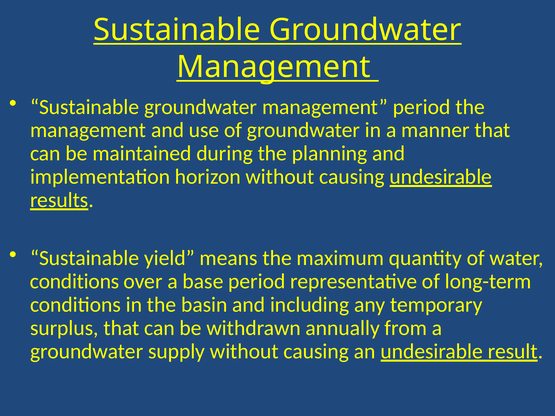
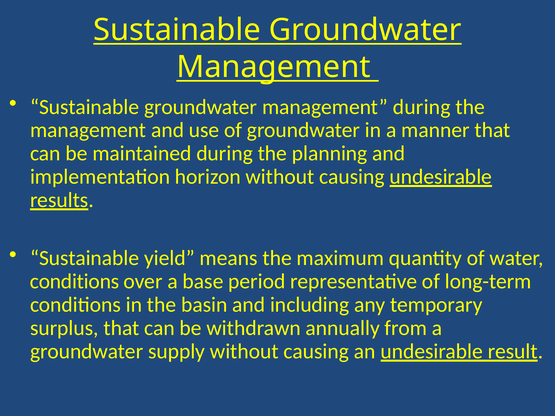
management period: period -> during (422, 107)
